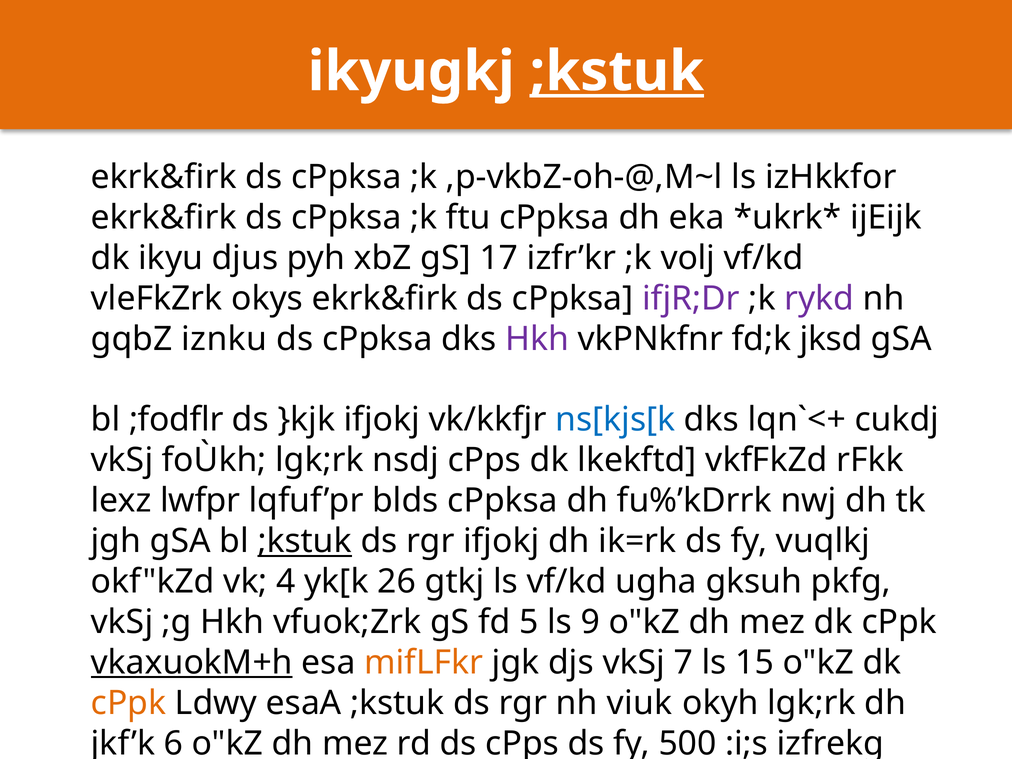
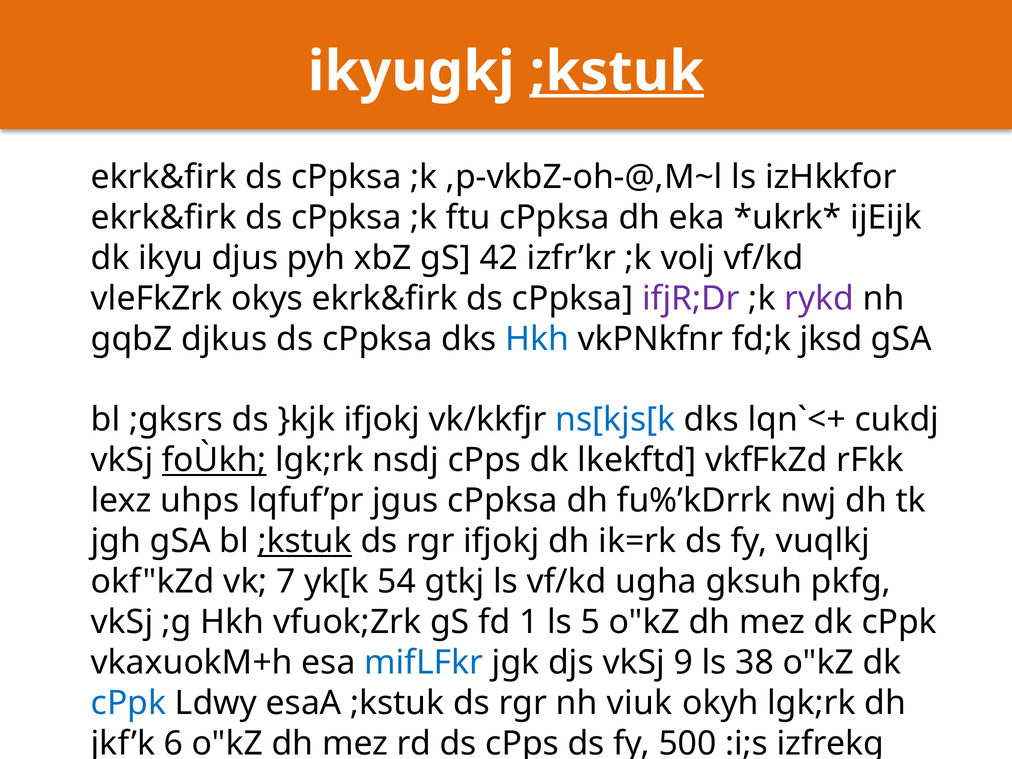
17: 17 -> 42 (499, 258)
iznku: iznku -> djkus (224, 339)
Hkh colour: purple -> blue (537, 339)
;fodflr: ;fodflr -> ;gksrs (176, 420)
foÙkh underline: none -> present (214, 460)
lwfpr: lwfpr -> uhps (200, 501)
lqfuf’pr blds: blds -> jgus (405, 501)
4: 4 -> 7 (286, 582)
26: 26 -> 54 (397, 582)
5: 5 -> 1 (529, 622)
9: 9 -> 5 (590, 622)
vkaxuokM+h underline: present -> none (192, 663)
mifLFkr colour: orange -> blue (424, 663)
7: 7 -> 9 (683, 663)
15: 15 -> 38 (755, 663)
cPpk colour: orange -> blue (129, 703)
